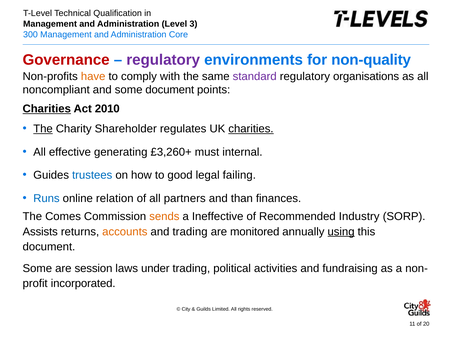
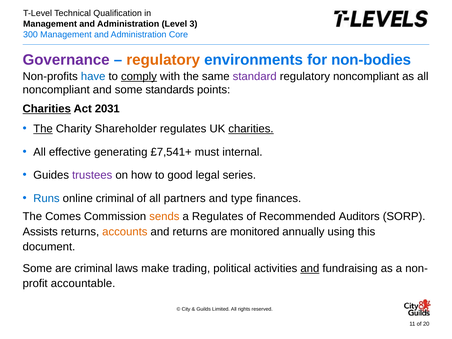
Governance colour: red -> purple (66, 60)
regulatory colour: purple -> orange (163, 60)
non-quality: non-quality -> non-bodies (371, 60)
have colour: orange -> blue (93, 76)
comply underline: none -> present (139, 76)
regulatory organisations: organisations -> noncompliant (366, 76)
some document: document -> standards (170, 90)
2010: 2010 -> 2031 (107, 109)
£3,260+: £3,260+ -> £7,541+ (171, 152)
trustees colour: blue -> purple (92, 175)
failing: failing -> series (239, 175)
online relation: relation -> criminal (115, 198)
than: than -> type (242, 198)
a Ineffective: Ineffective -> Regulates (218, 217)
Industry: Industry -> Auditors (359, 217)
and trading: trading -> returns (190, 232)
using underline: present -> none (341, 232)
are session: session -> criminal (94, 268)
under: under -> make (155, 268)
and underline: none -> present (310, 268)
incorporated: incorporated -> accountable (83, 283)
